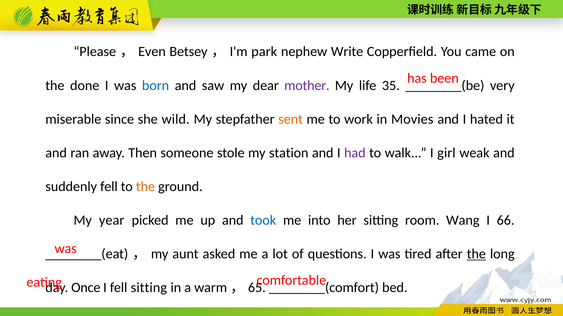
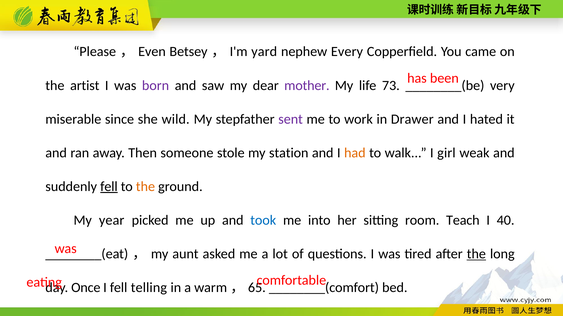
park: park -> yard (264, 52)
Write: Write -> Every (347, 52)
done: done -> artist (85, 86)
born colour: blue -> purple (156, 86)
35: 35 -> 73 (391, 86)
sent colour: orange -> purple (291, 119)
Movies: Movies -> Drawer (412, 119)
had colour: purple -> orange (355, 153)
fell underline: none -> present (109, 187)
Wang: Wang -> Teach (463, 221)
66: 66 -> 40 (506, 221)
fell sitting: sitting -> telling (149, 288)
